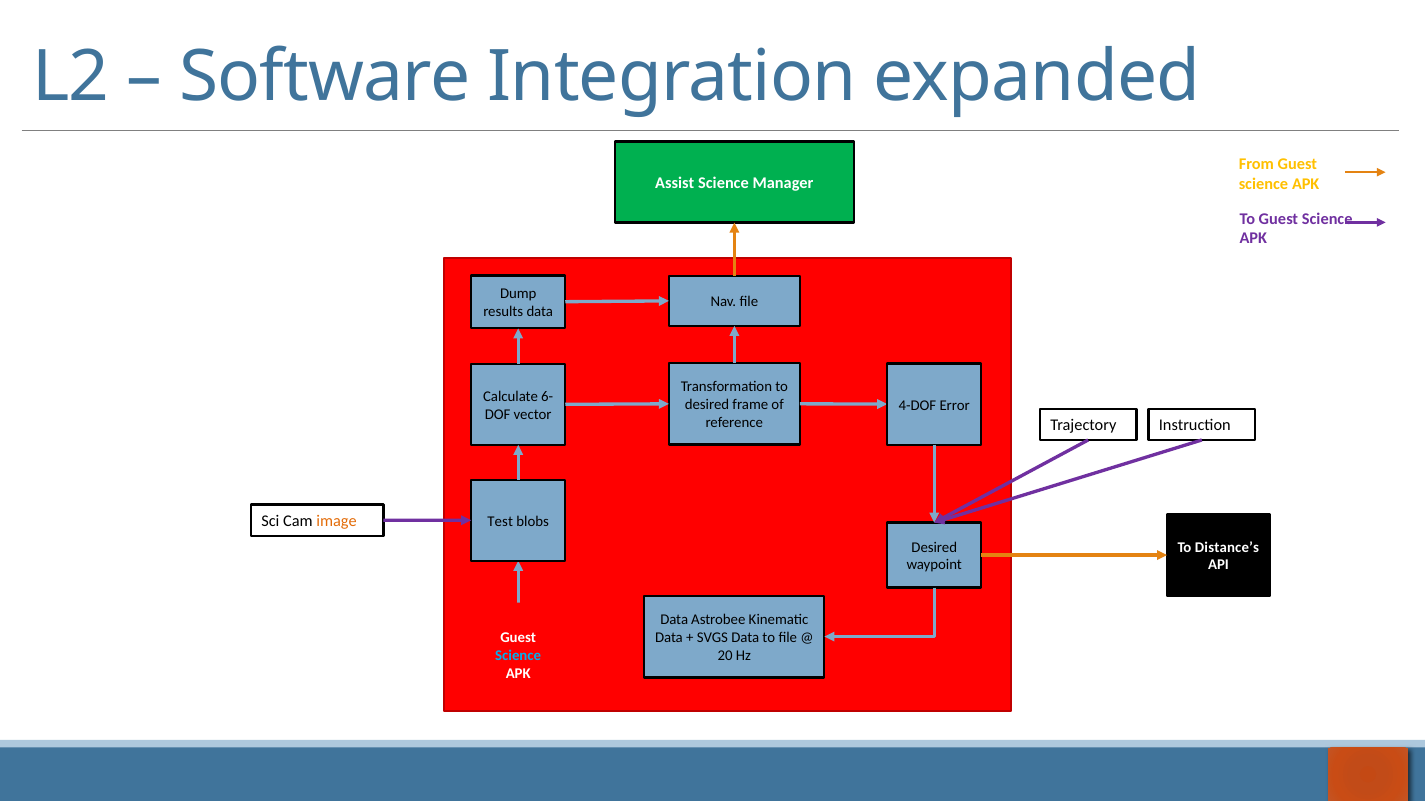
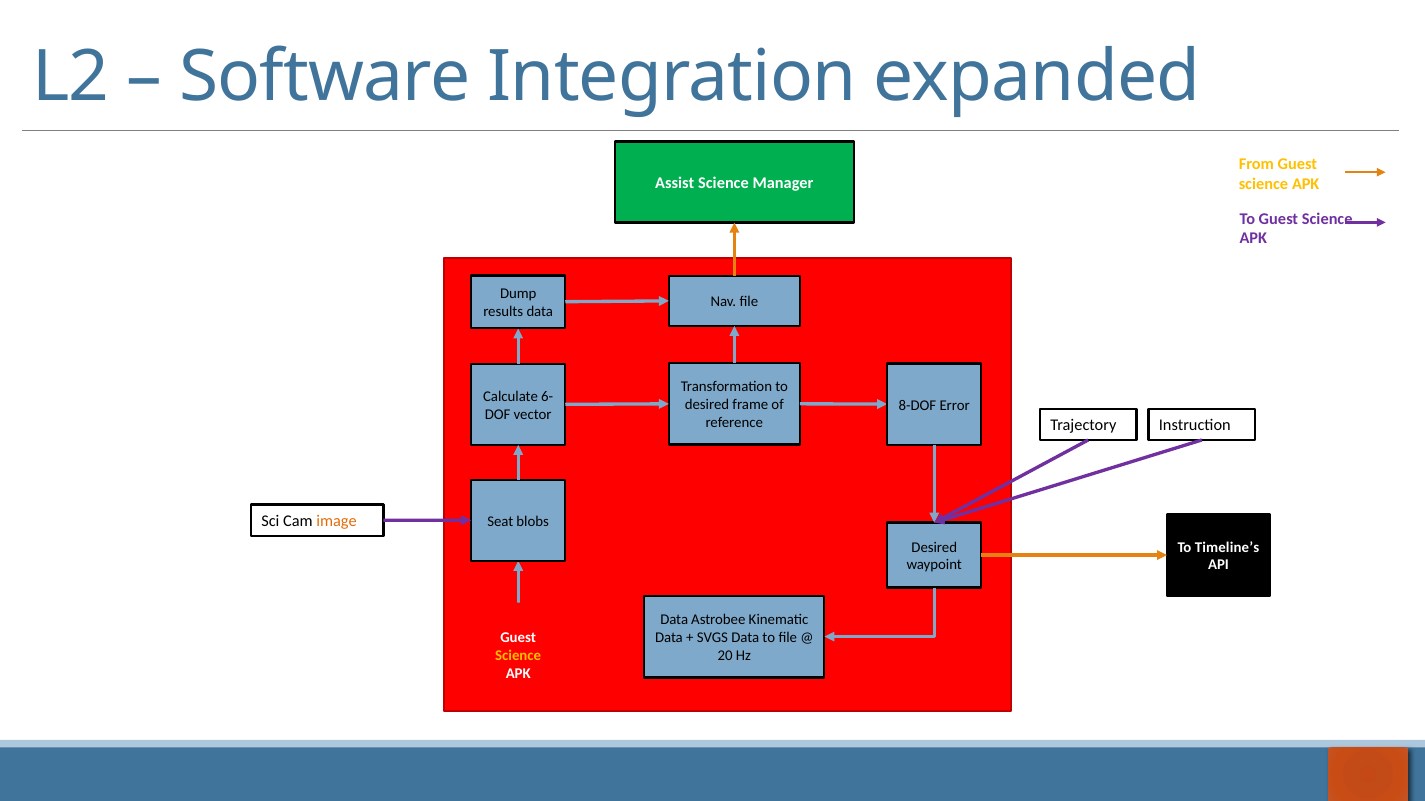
4-DOF: 4-DOF -> 8-DOF (917, 405)
Test: Test -> Seat (500, 522)
Distance’s: Distance’s -> Timeline’s (1227, 548)
Science colour: light blue -> yellow (518, 656)
